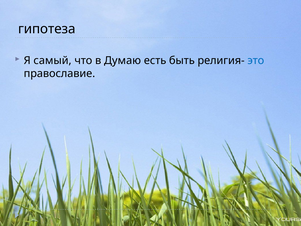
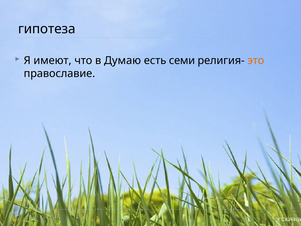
самый: самый -> имеют (53, 61)
быть: быть -> семи (182, 61)
это colour: blue -> orange (256, 61)
